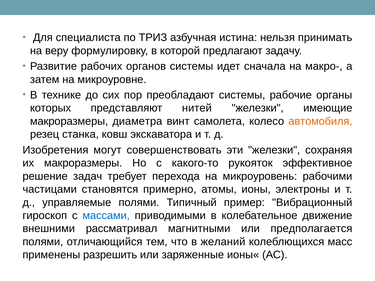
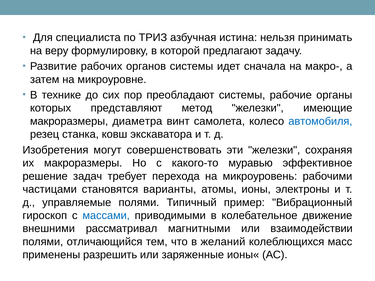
нитей: нитей -> метод (197, 108)
автомобиля colour: orange -> blue (320, 121)
рукояток: рукояток -> муравью (251, 163)
примерно: примерно -> варианты (170, 189)
предполагается: предполагается -> взаимодействии (312, 229)
